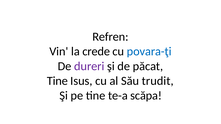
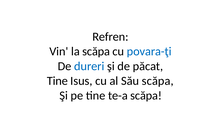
la crede: crede -> scăpa (96, 52)
dureri colour: purple -> blue (89, 66)
Său trudit: trudit -> scăpa (158, 81)
